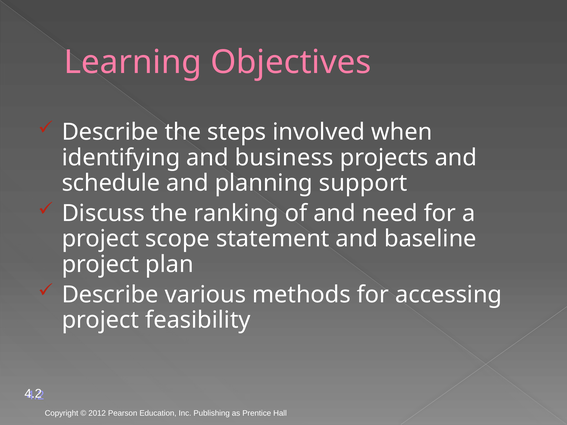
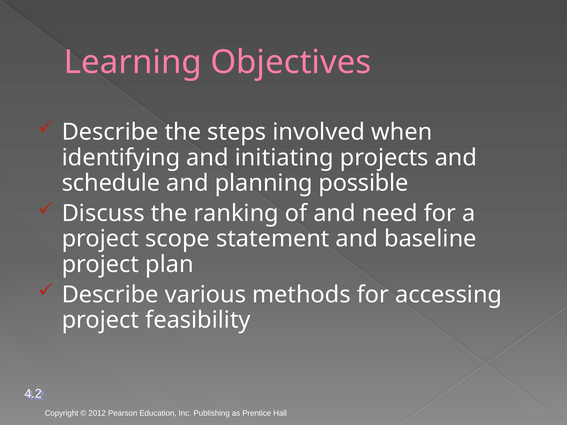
business: business -> initiating (284, 158)
support: support -> possible (363, 183)
